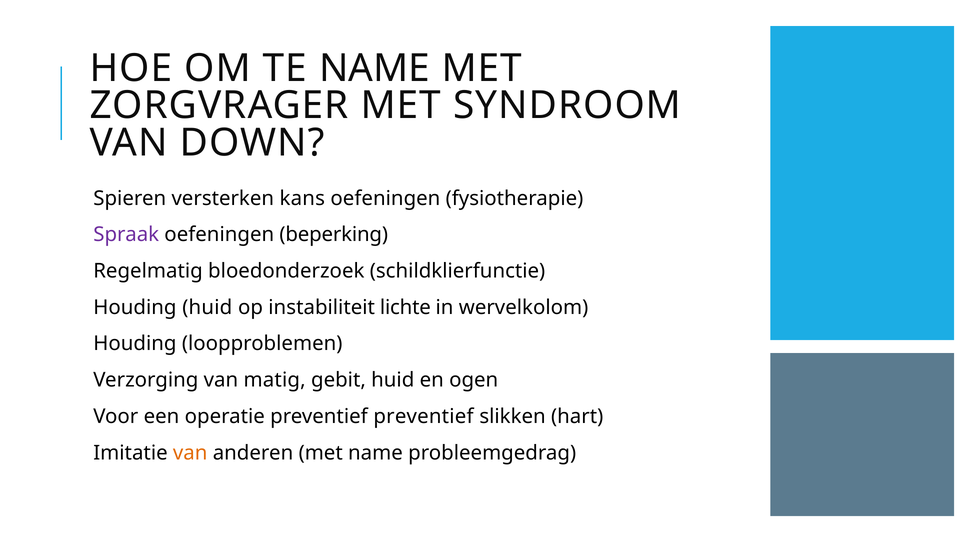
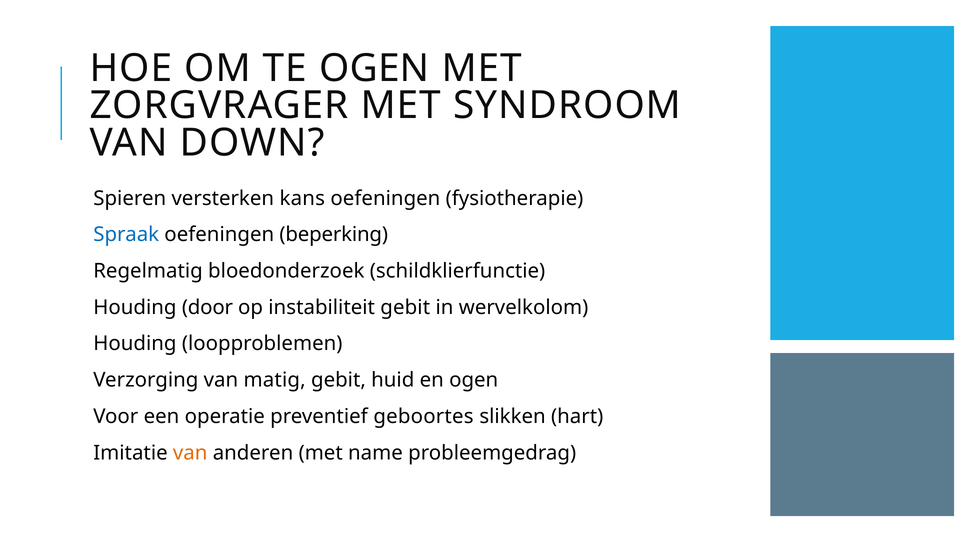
TE NAME: NAME -> OGEN (374, 68)
Spraak colour: purple -> blue (126, 235)
Houding huid: huid -> door (207, 307)
instabiliteit lichte: lichte -> gebit (405, 307)
preventief preventief: preventief -> geboortes (424, 417)
